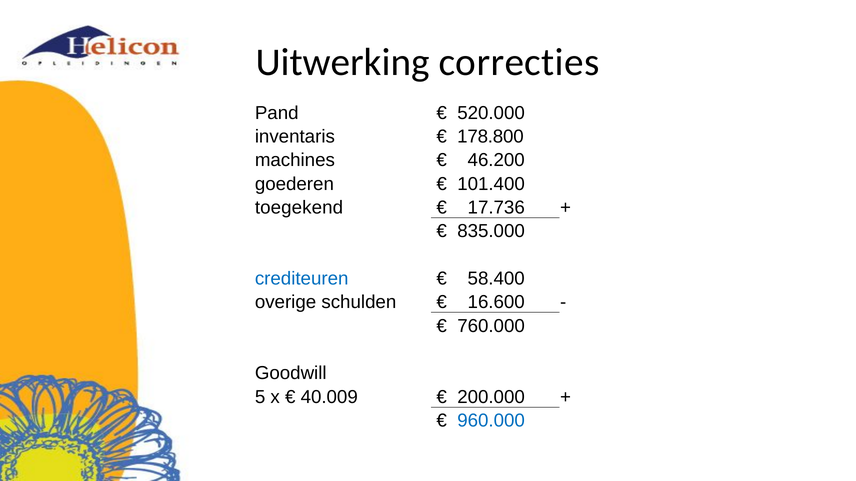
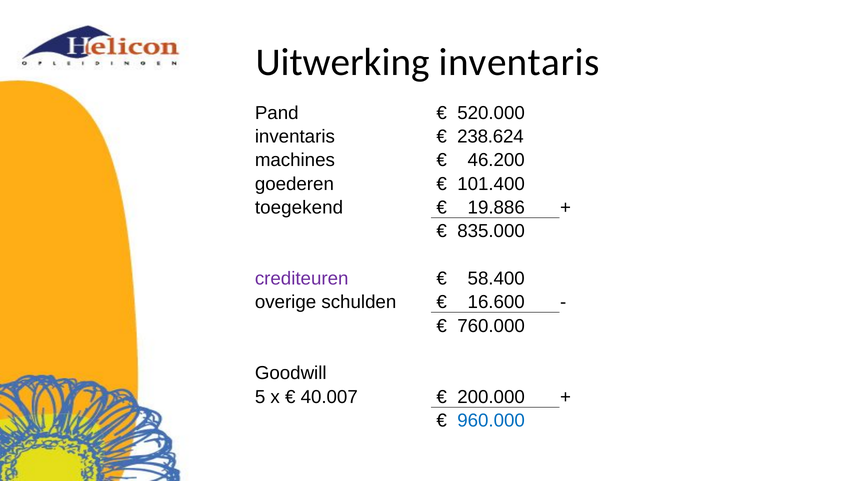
Uitwerking correcties: correcties -> inventaris (519, 62)
178.800: 178.800 -> 238.624 (490, 137)
17.736: 17.736 -> 19.886 (496, 208)
crediteuren colour: blue -> purple (302, 279)
40.009: 40.009 -> 40.007 (329, 397)
